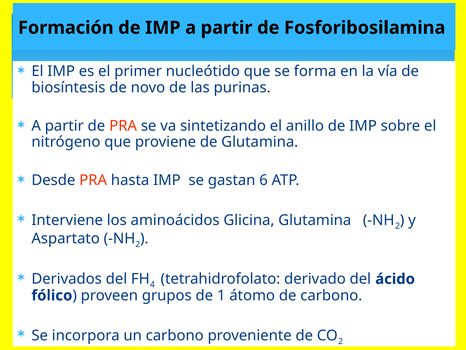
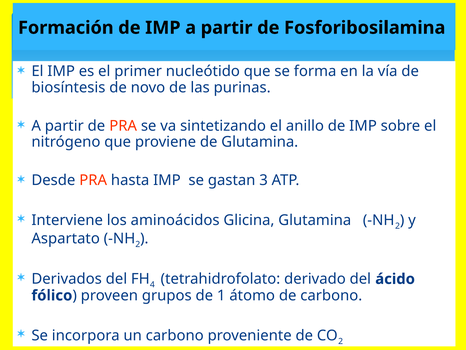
6: 6 -> 3 (264, 180)
